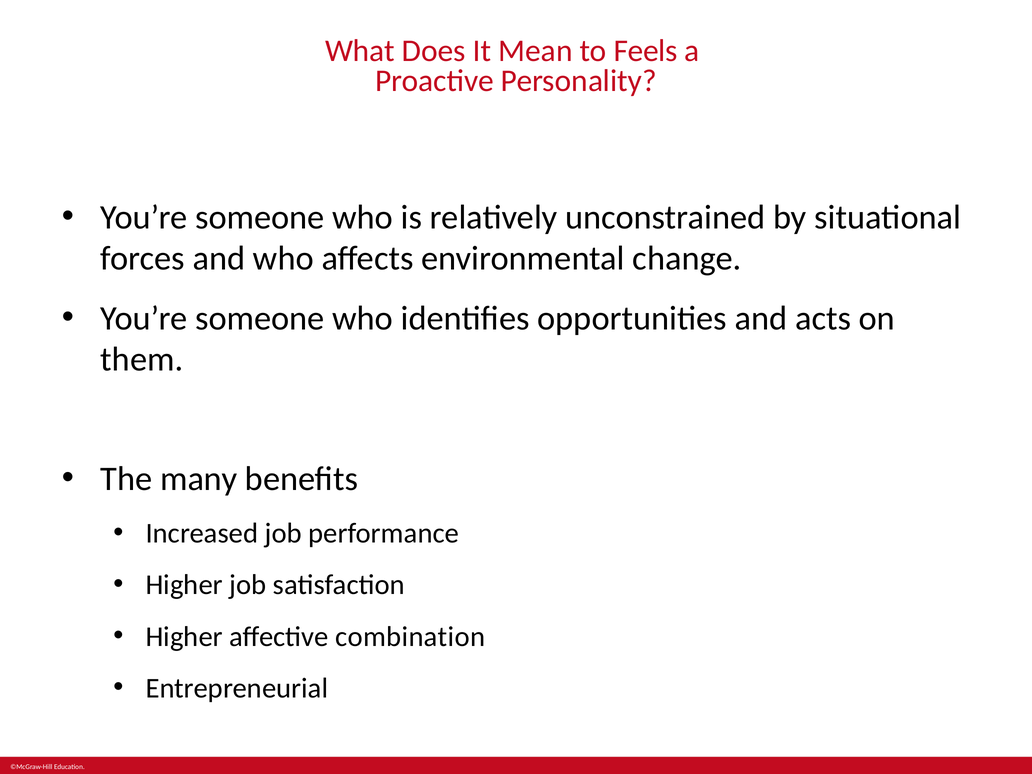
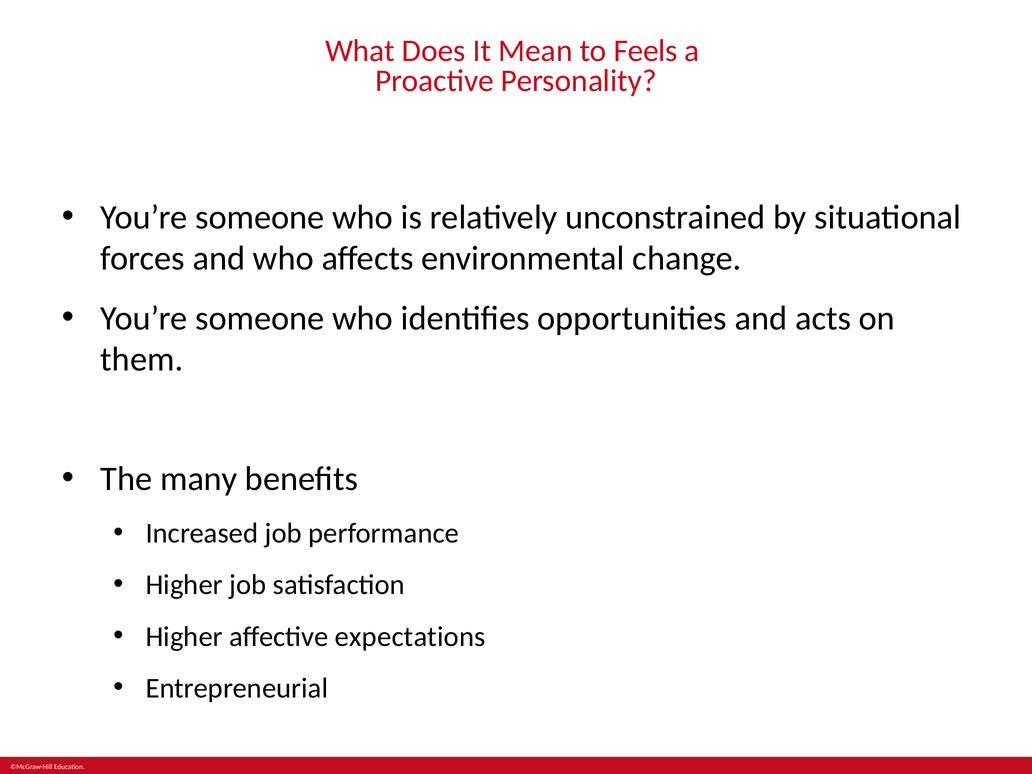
combination: combination -> expectations (410, 637)
